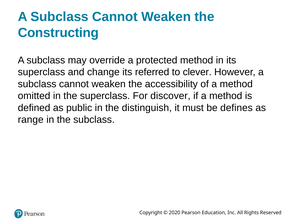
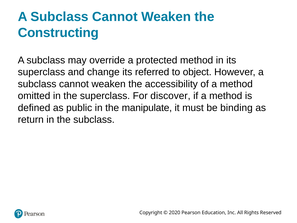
clever: clever -> object (197, 72)
distinguish: distinguish -> manipulate (147, 108)
defines: defines -> binding (236, 108)
range: range -> return (31, 120)
